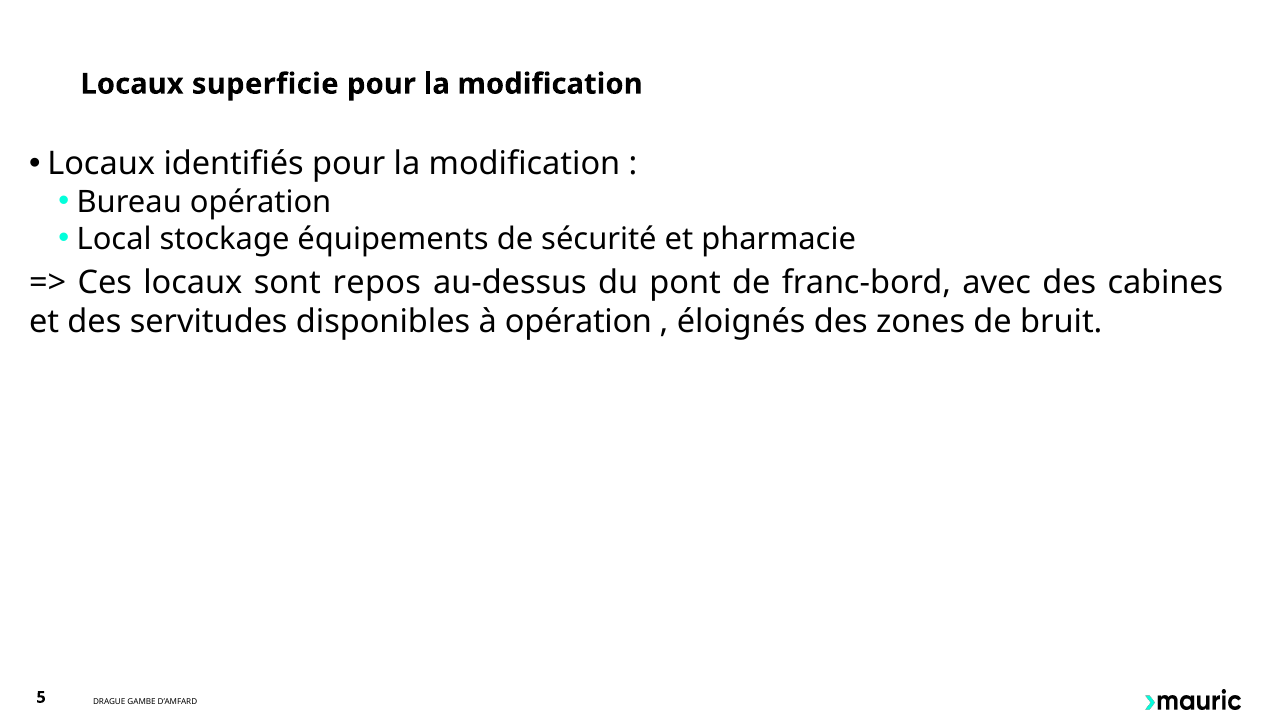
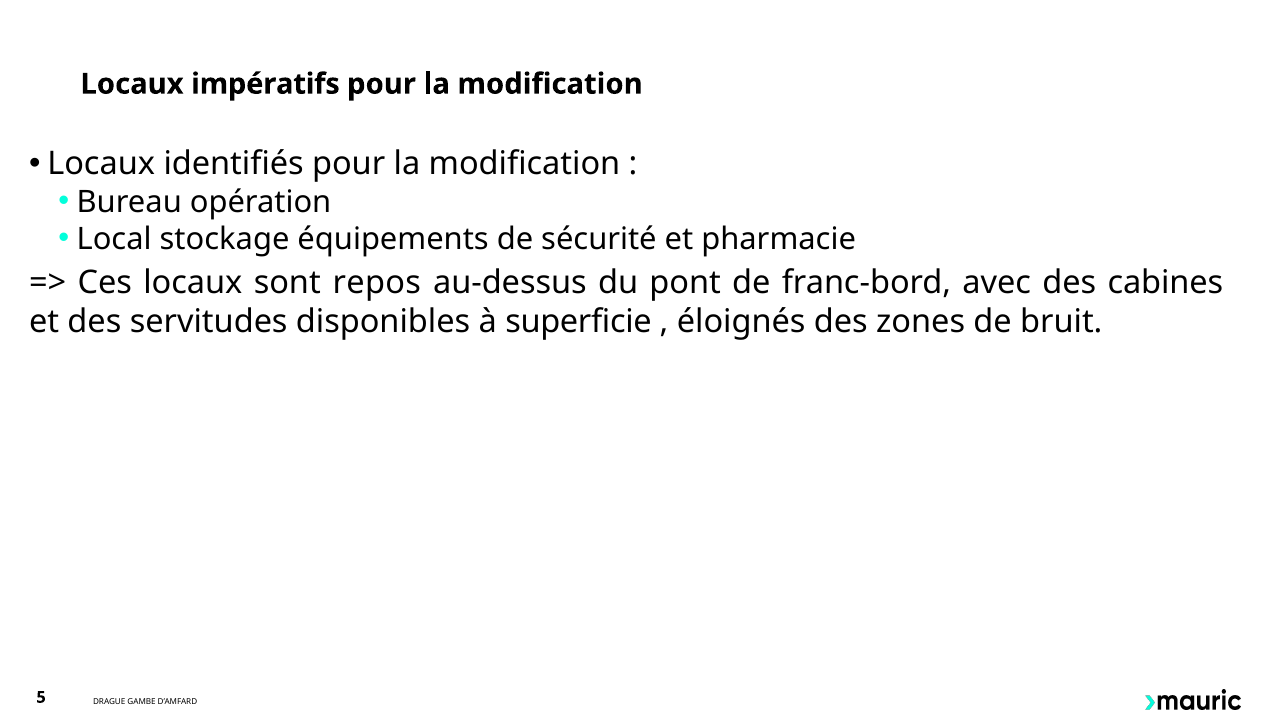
superficie: superficie -> impératifs (266, 84)
à opération: opération -> superficie (578, 321)
